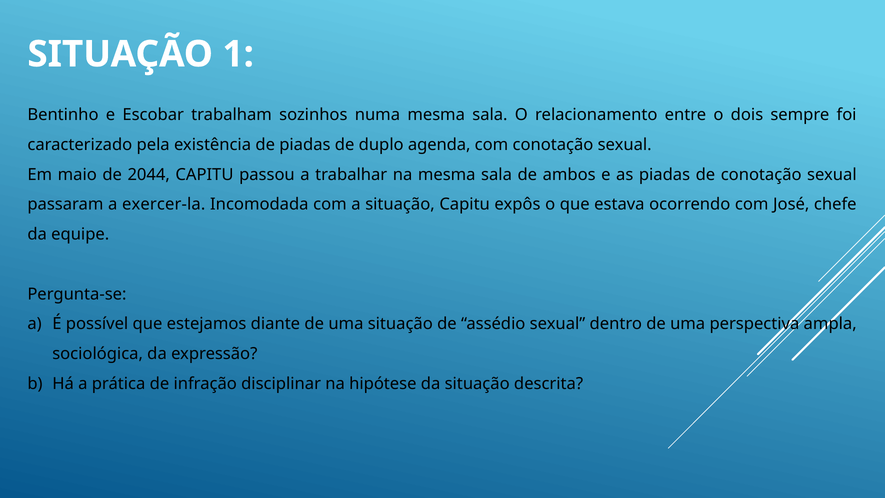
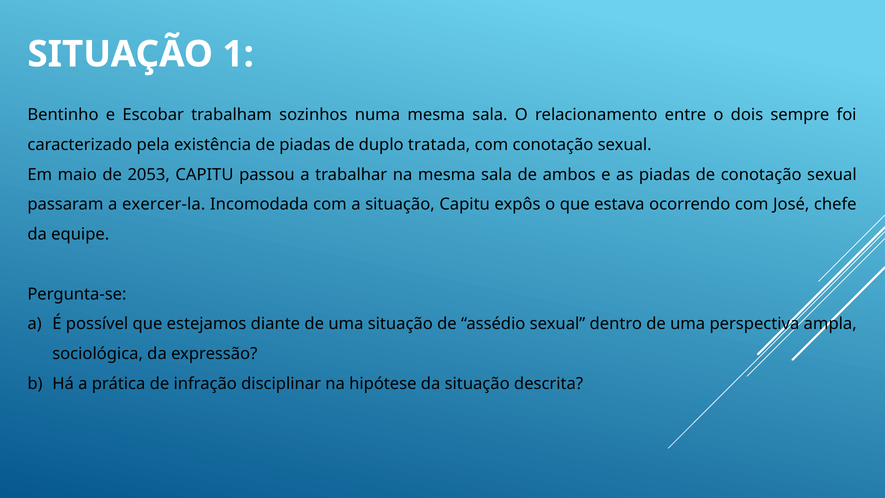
agenda: agenda -> tratada (439, 145)
2044: 2044 -> 2053 (149, 174)
